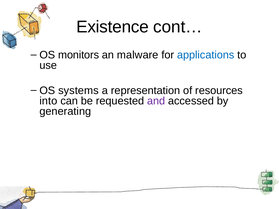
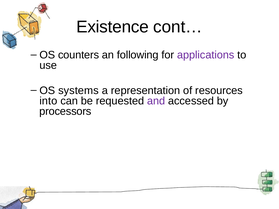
monitors: monitors -> counters (79, 55)
malware: malware -> following (138, 55)
applications colour: blue -> purple (206, 55)
generating: generating -> processors (65, 111)
